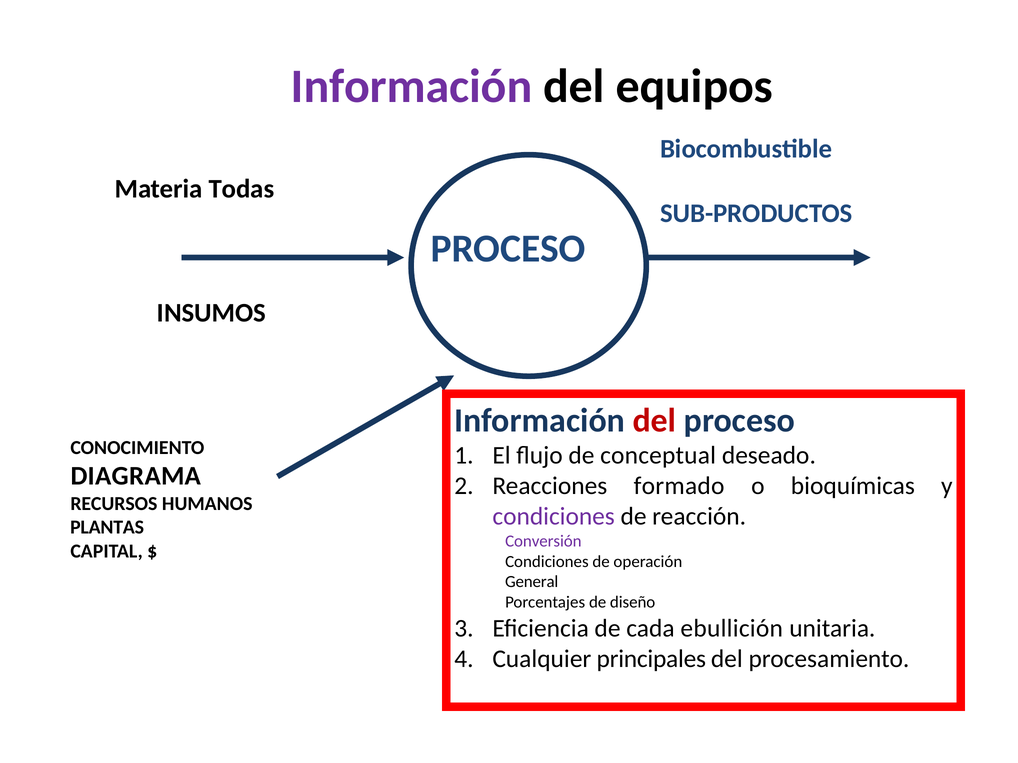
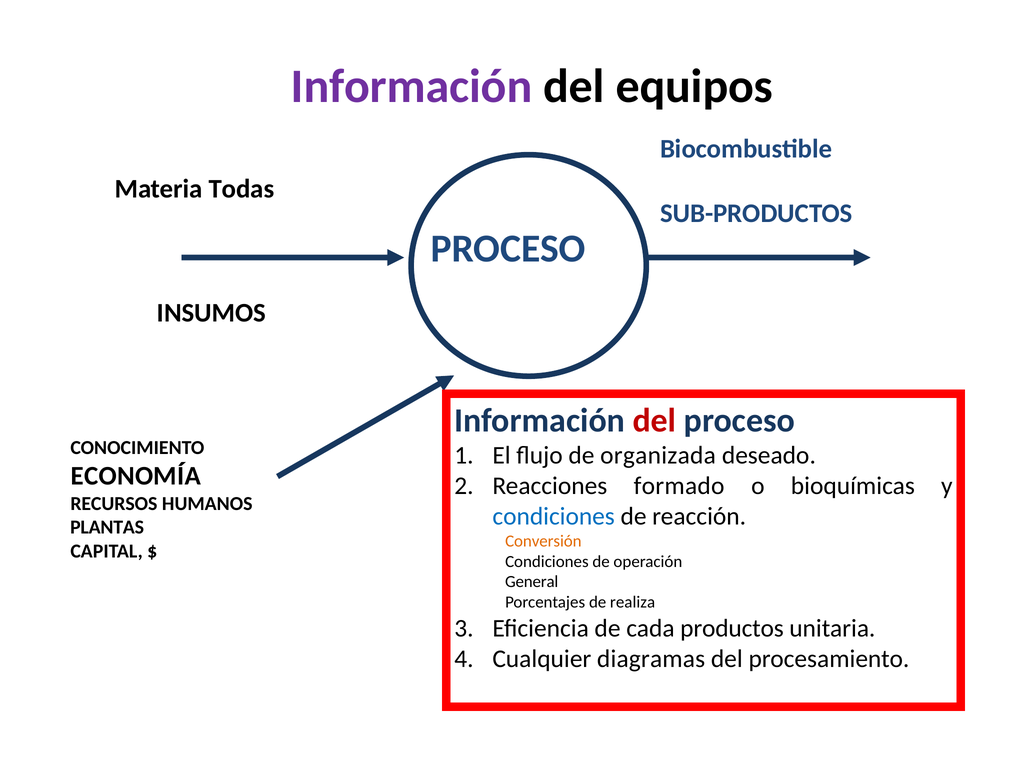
conceptual: conceptual -> organizada (658, 456)
DIAGRAMA: DIAGRAMA -> ECONOMÍA (136, 476)
condiciones colour: purple -> blue (554, 517)
Conversión colour: purple -> orange (543, 542)
diseño: diseño -> realiza (633, 603)
ebullición: ebullición -> productos (732, 629)
principales: principales -> diagramas (651, 659)
